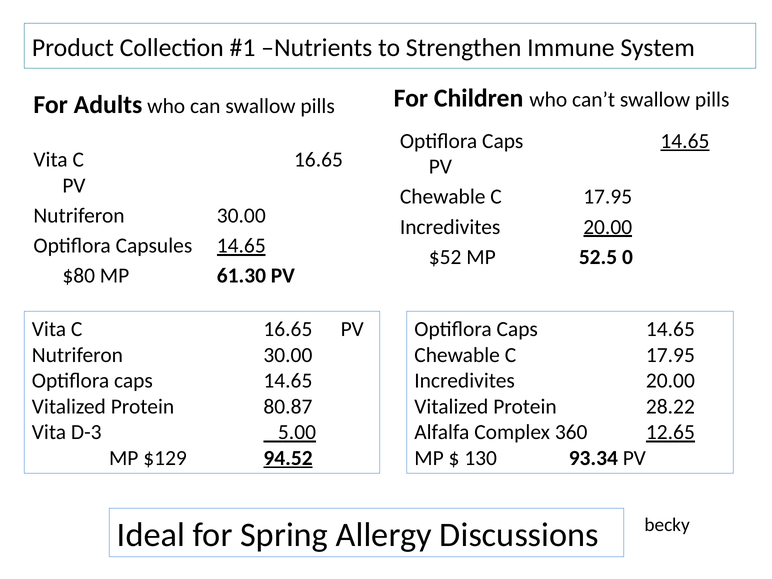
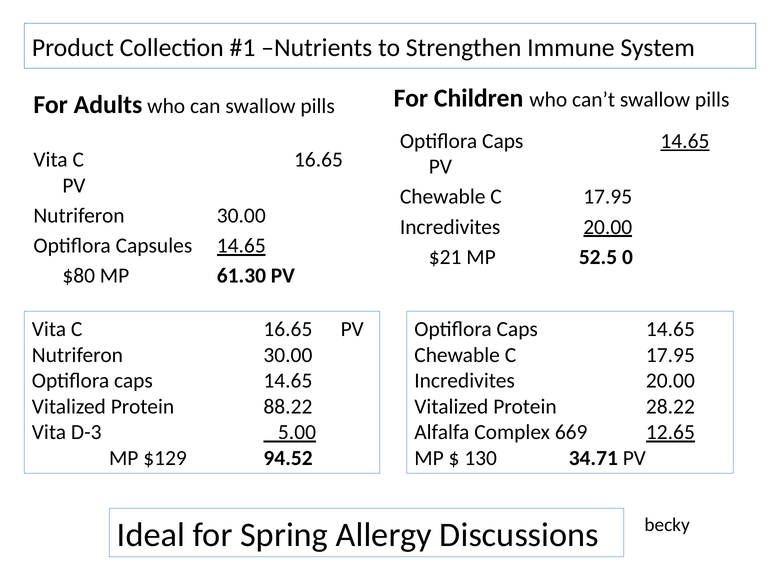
$52: $52 -> $21 (445, 257)
80.87: 80.87 -> 88.22 (288, 406)
360: 360 -> 669 (571, 432)
94.52 underline: present -> none (288, 458)
93.34: 93.34 -> 34.71 (593, 458)
